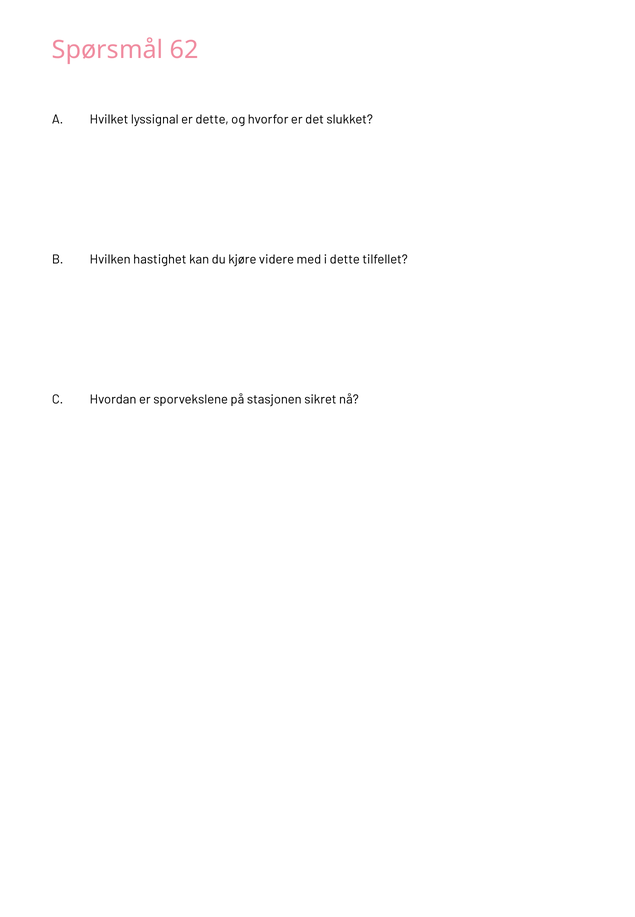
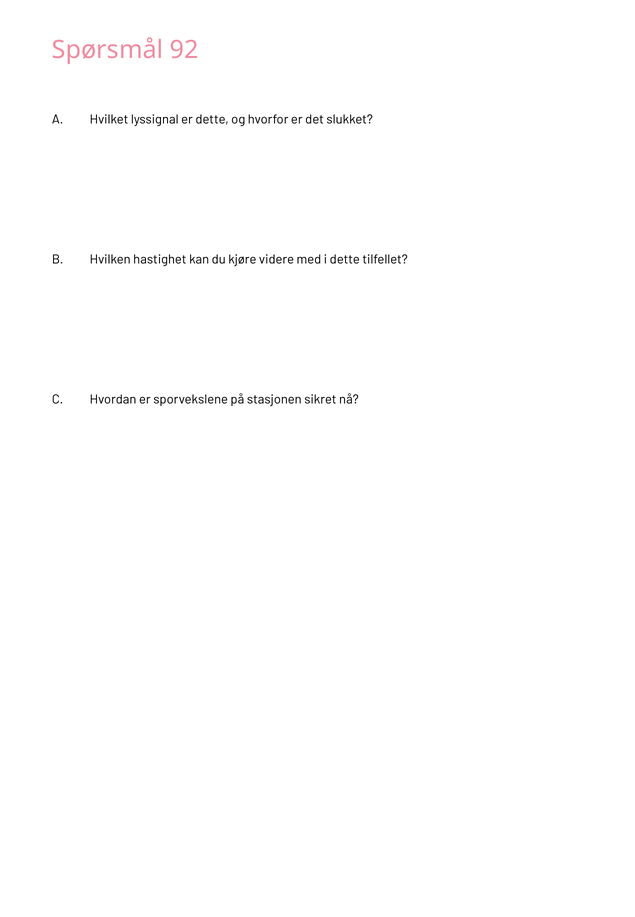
62: 62 -> 92 (184, 50)
